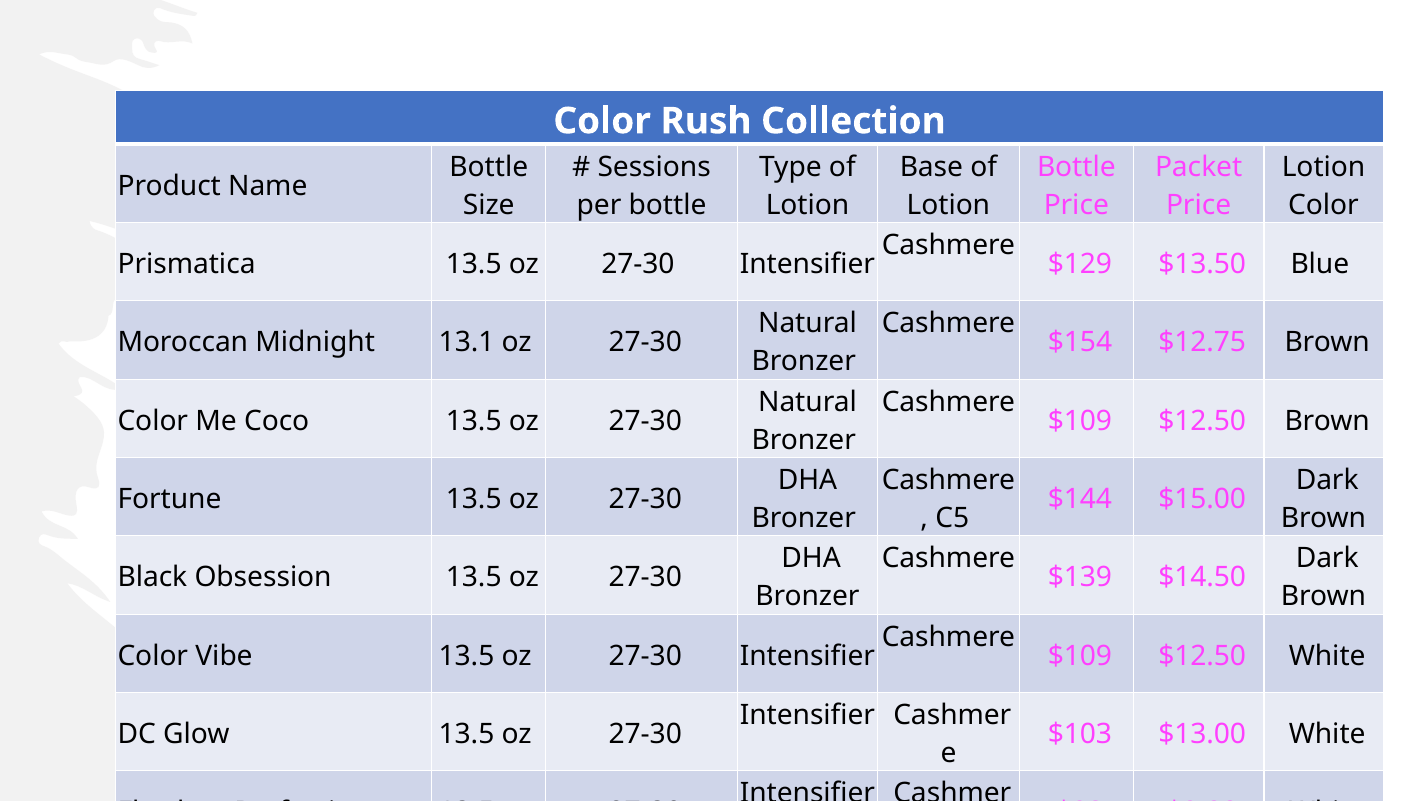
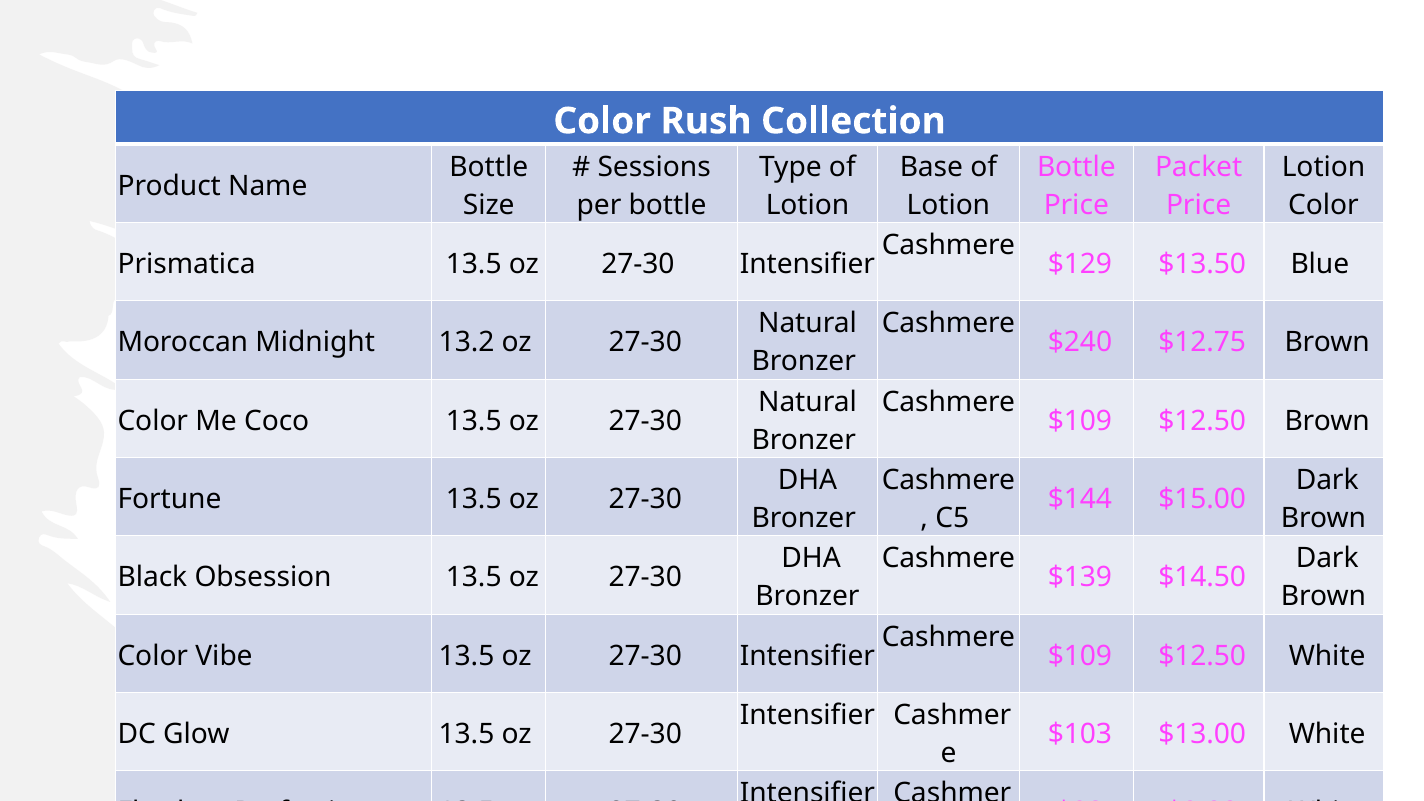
13.1: 13.1 -> 13.2 (467, 343)
$154: $154 -> $240 (1080, 343)
